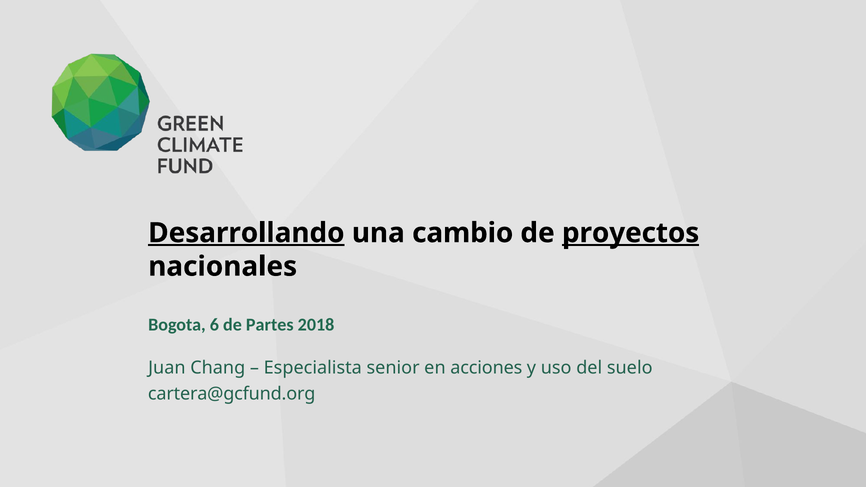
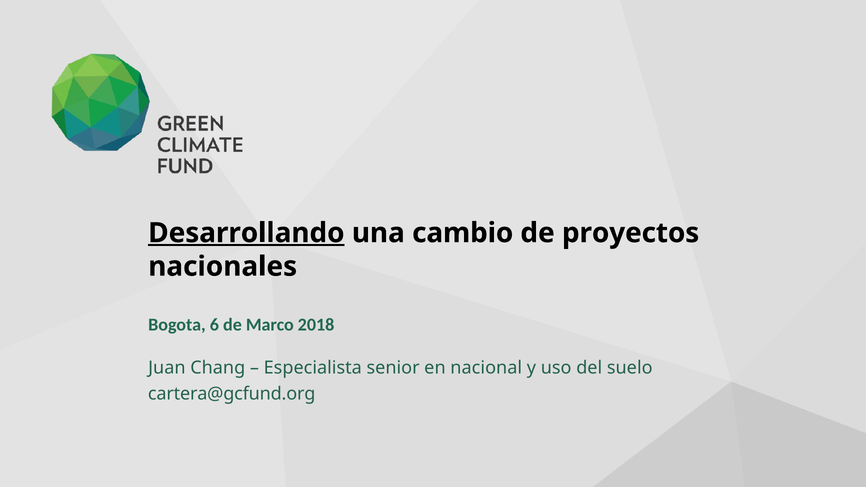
proyectos underline: present -> none (631, 233)
Partes: Partes -> Marco (270, 325)
acciones: acciones -> nacional (486, 368)
